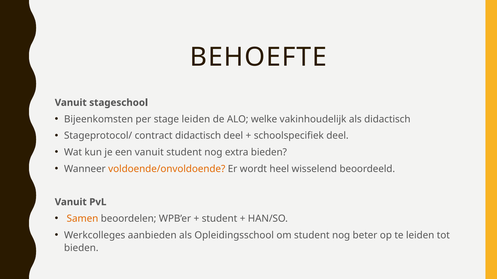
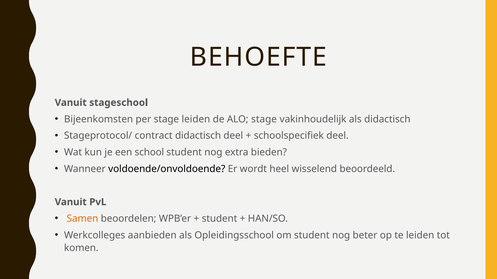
ALO welke: welke -> stage (264, 119)
een vanuit: vanuit -> school (149, 153)
voldoende/onvoldoende colour: orange -> black (167, 169)
bieden: bieden -> komen (81, 249)
